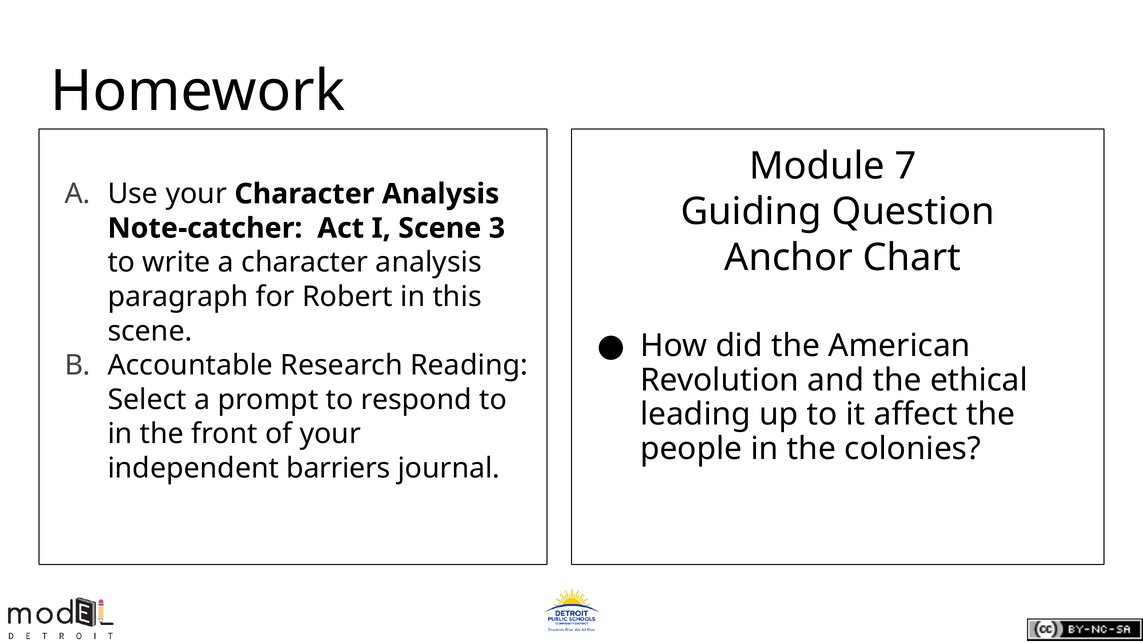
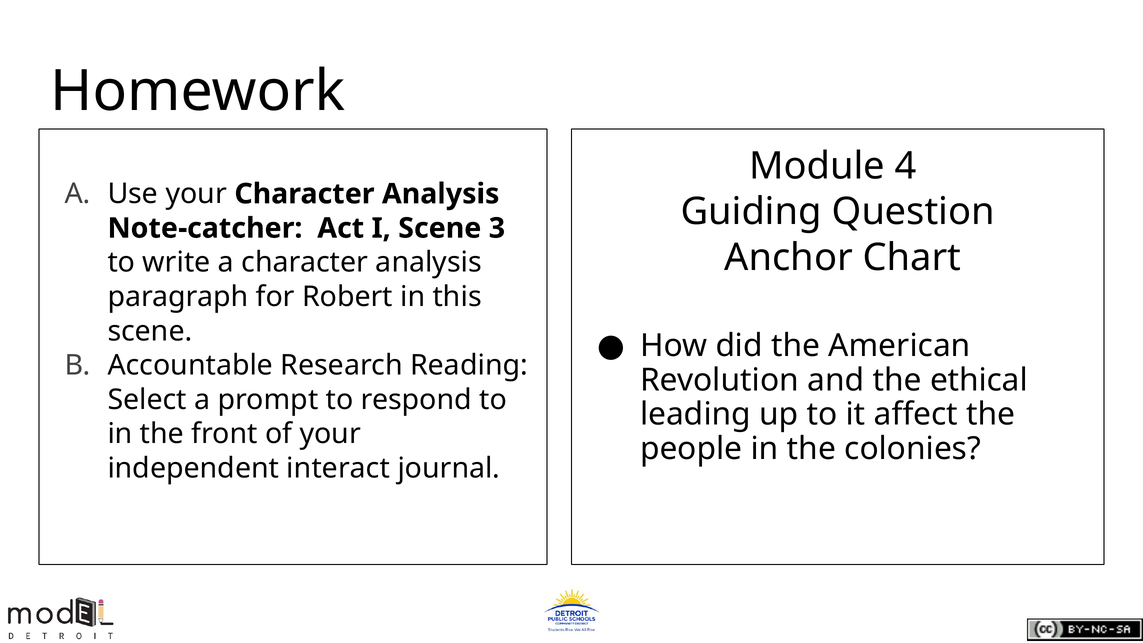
7: 7 -> 4 (906, 166)
barriers: barriers -> interact (338, 468)
